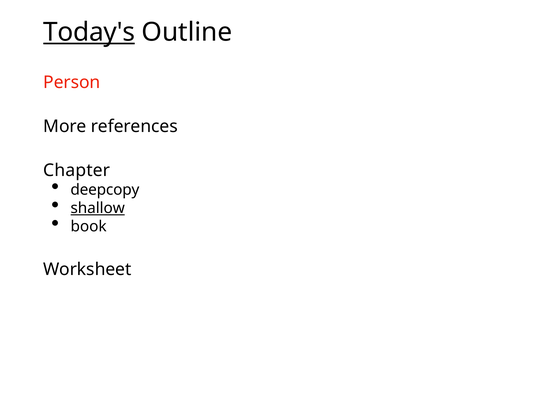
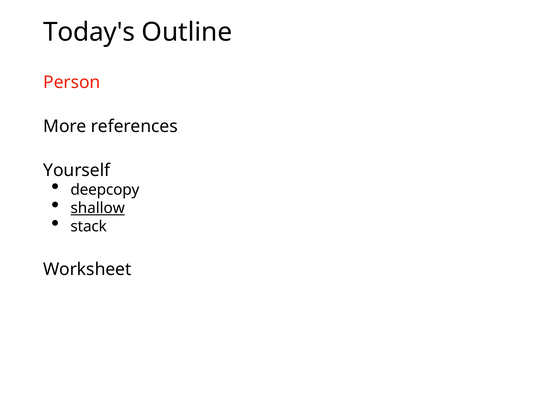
Today's underline: present -> none (89, 32)
Chapter: Chapter -> Yourself (77, 170)
book: book -> stack (89, 227)
